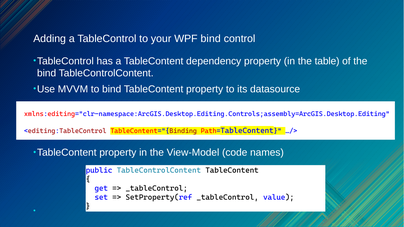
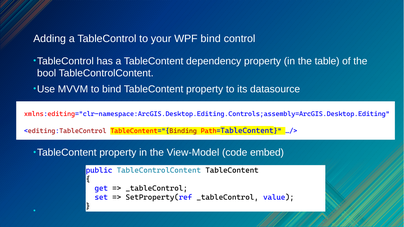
bind: bind -> bool (47, 73)
names: names -> embed (267, 153)
